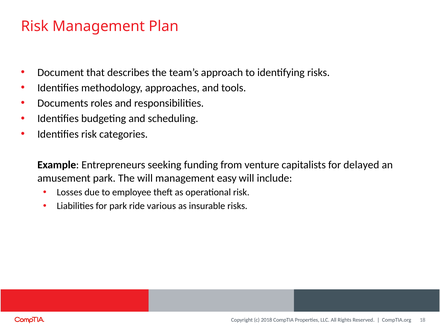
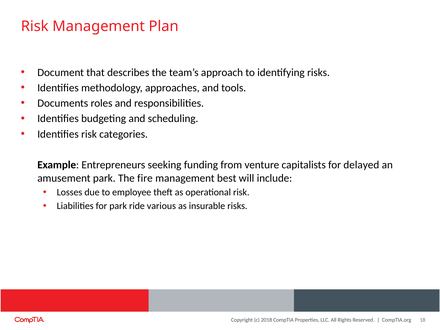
The will: will -> fire (145, 178)
easy: easy -> best (227, 178)
